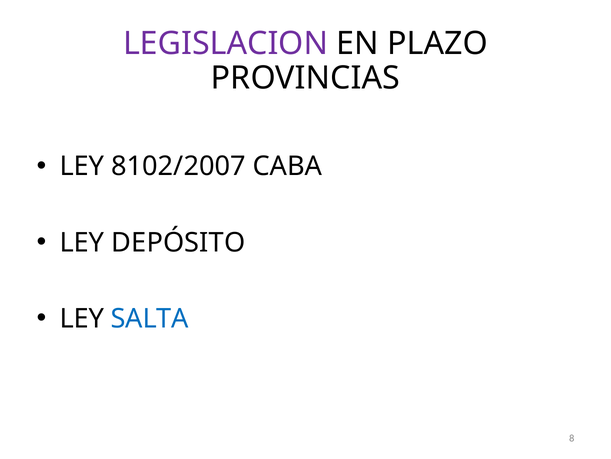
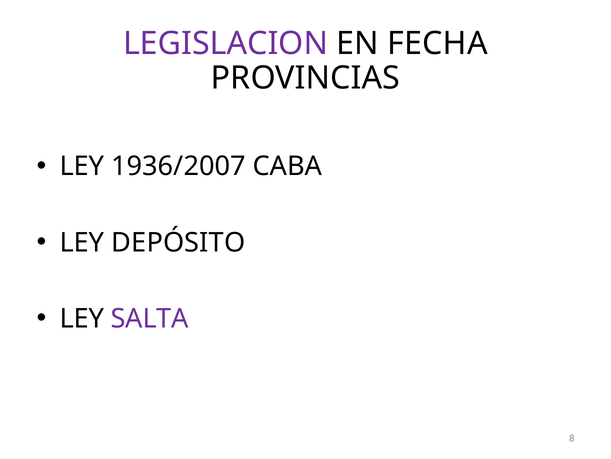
PLAZO: PLAZO -> FECHA (437, 43)
8102/2007: 8102/2007 -> 1936/2007 (179, 166)
SALTA colour: blue -> purple (150, 318)
